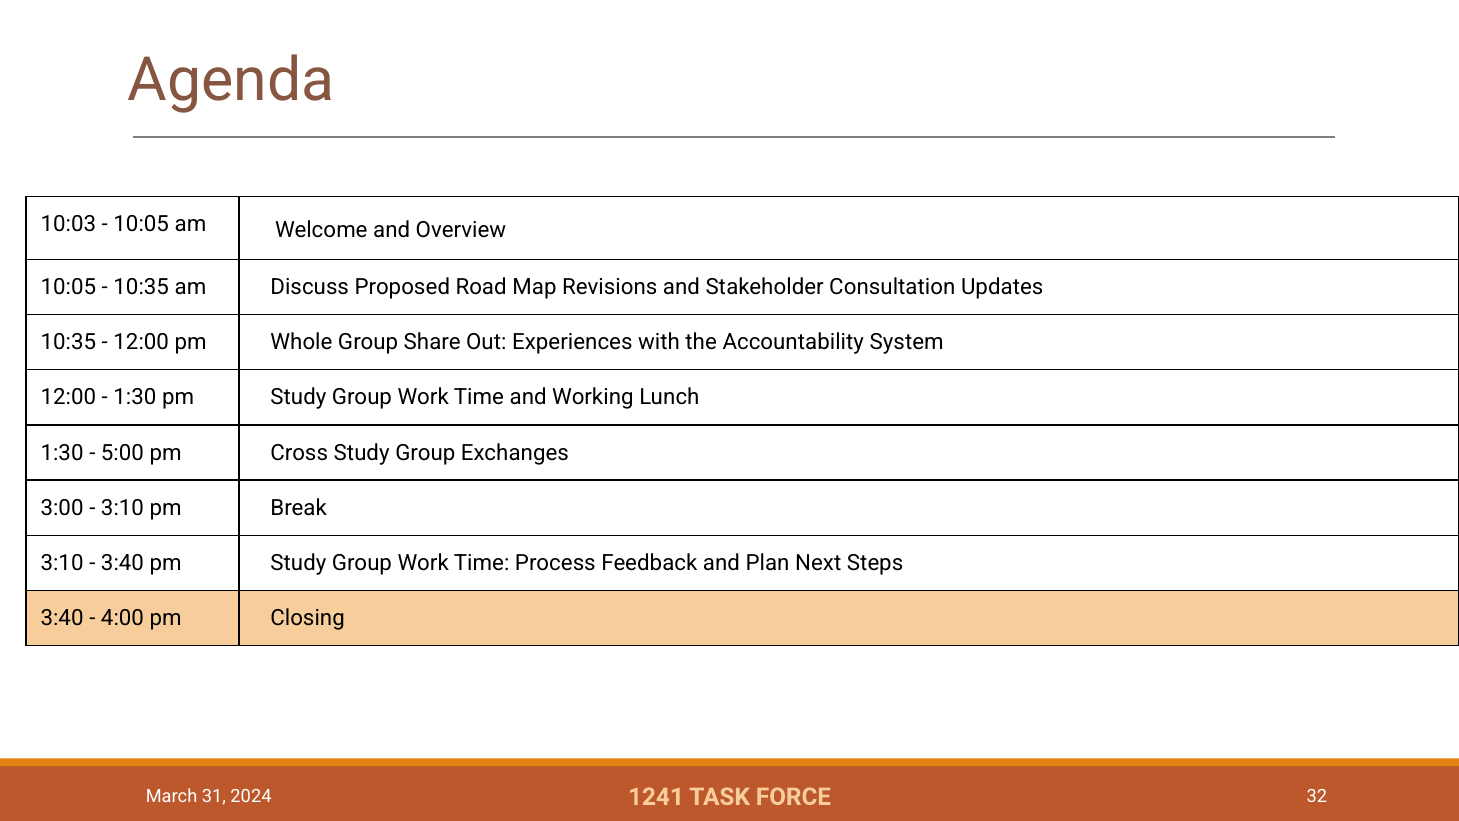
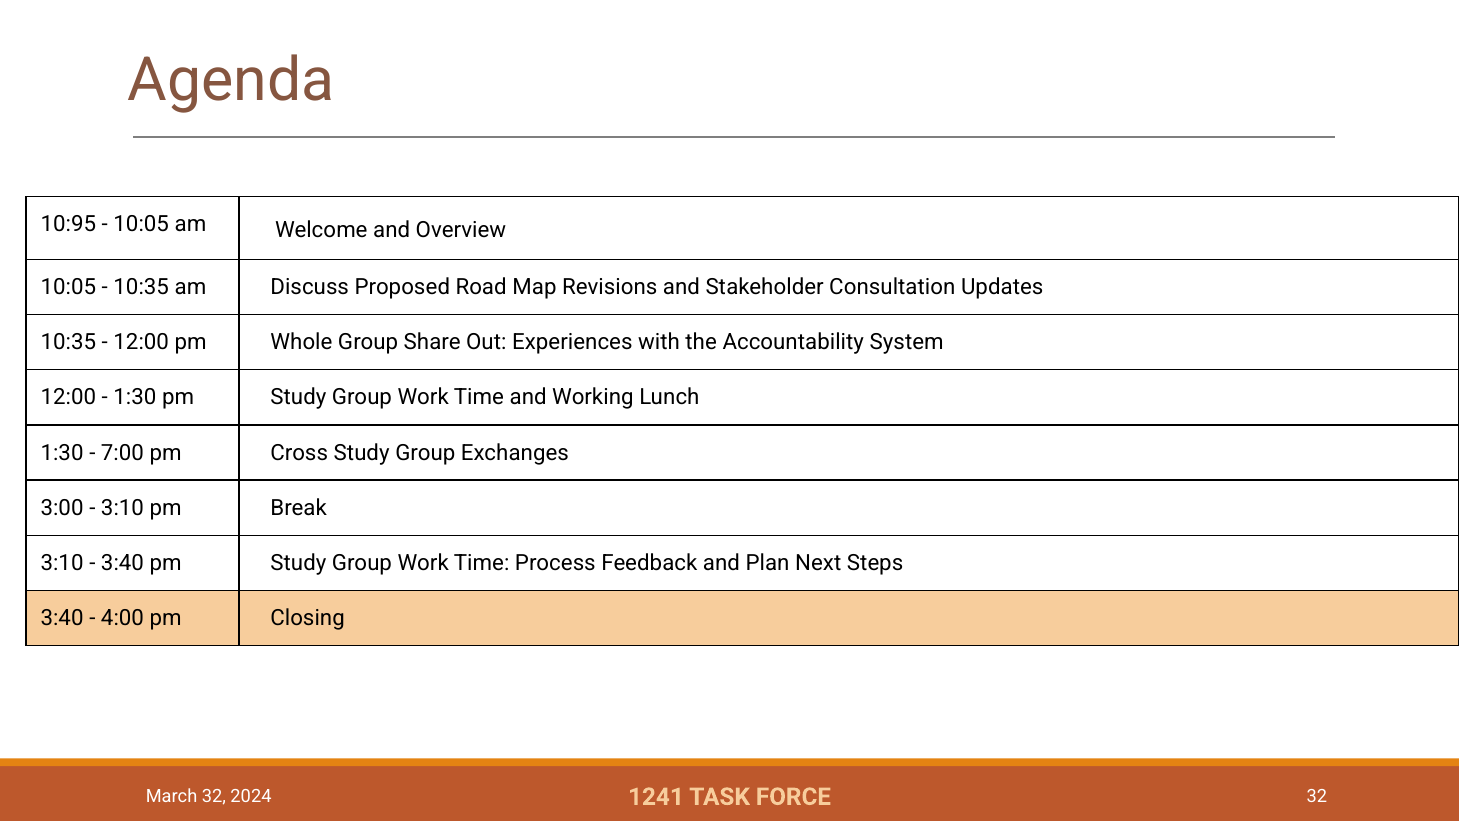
10:03: 10:03 -> 10:95 (68, 224)
5:00: 5:00 -> 7:00 (122, 453)
March 31: 31 -> 32 (214, 796)
